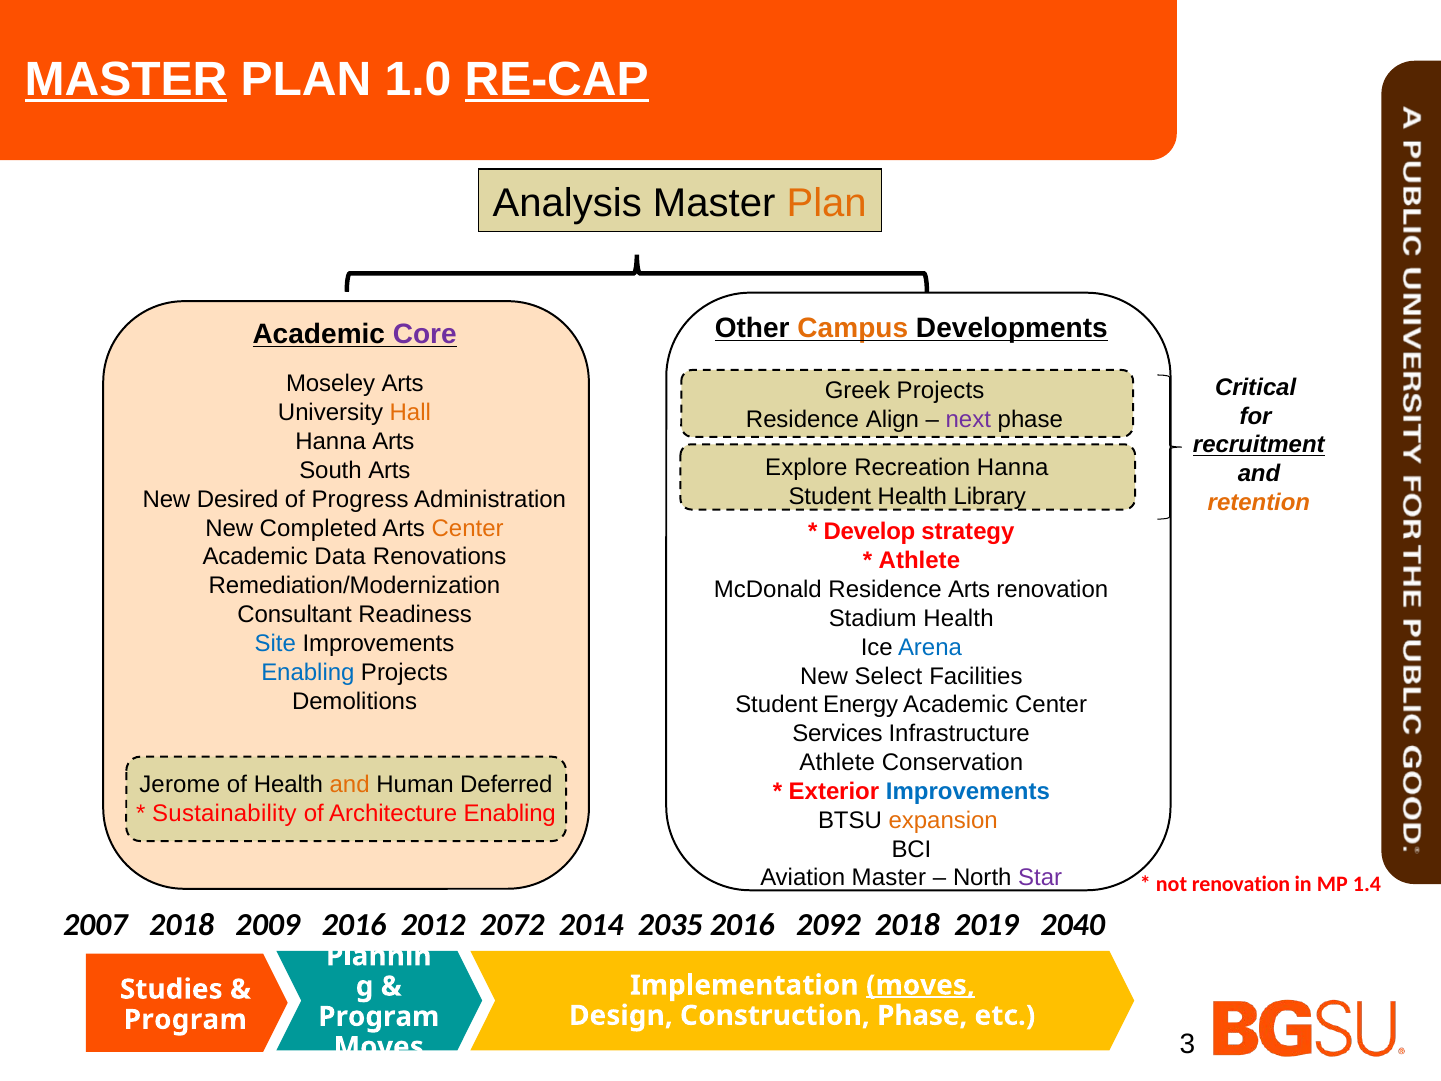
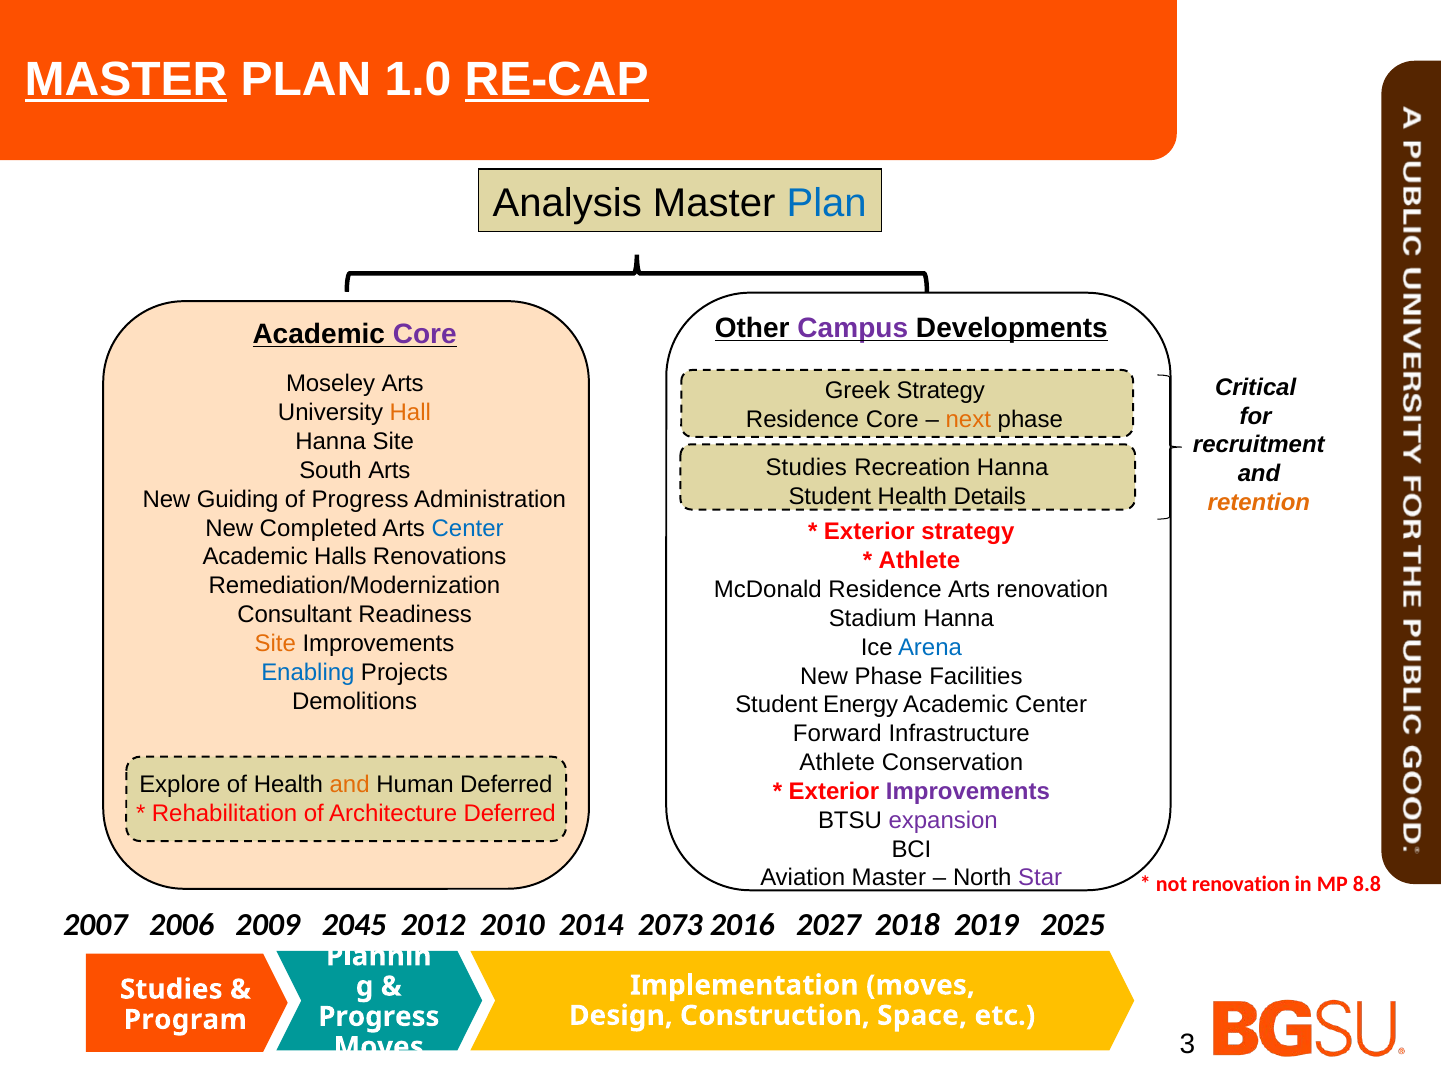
Plan colour: orange -> blue (827, 203)
Campus colour: orange -> purple (853, 328)
Greek Projects: Projects -> Strategy (941, 390)
Residence Align: Align -> Core (892, 419)
next colour: purple -> orange (968, 419)
Hanna Arts: Arts -> Site (393, 442)
recruitment underline: present -> none (1259, 445)
Explore: Explore -> Studies (806, 468)
Library: Library -> Details (990, 497)
Desired: Desired -> Guiding (238, 499)
Center colour: orange -> blue (468, 528)
Develop: Develop -> Exterior (869, 532)
Data: Data -> Halls (340, 557)
Stadium Health: Health -> Hanna (959, 618)
Site colour: blue -> orange (275, 643)
New Select: Select -> Phase (889, 676)
Services: Services -> Forward (837, 734)
Jerome: Jerome -> Explore (180, 784)
Improvements colour: blue -> purple (968, 791)
Sustainability: Sustainability -> Rehabilitation (225, 813)
Architecture Enabling: Enabling -> Deferred (510, 813)
expansion colour: orange -> purple (943, 820)
1.4: 1.4 -> 8.8 (1367, 884)
2007 2018: 2018 -> 2006 (182, 925)
2009 2016: 2016 -> 2045 (354, 925)
2072: 2072 -> 2010 (512, 925)
2035: 2035 -> 2073 (670, 925)
2092: 2092 -> 2027 (828, 925)
2040: 2040 -> 2025 (1073, 925)
moves underline: present -> none (920, 985)
Construction Phase: Phase -> Space (922, 1015)
Program: Program -> Progress (379, 1016)
